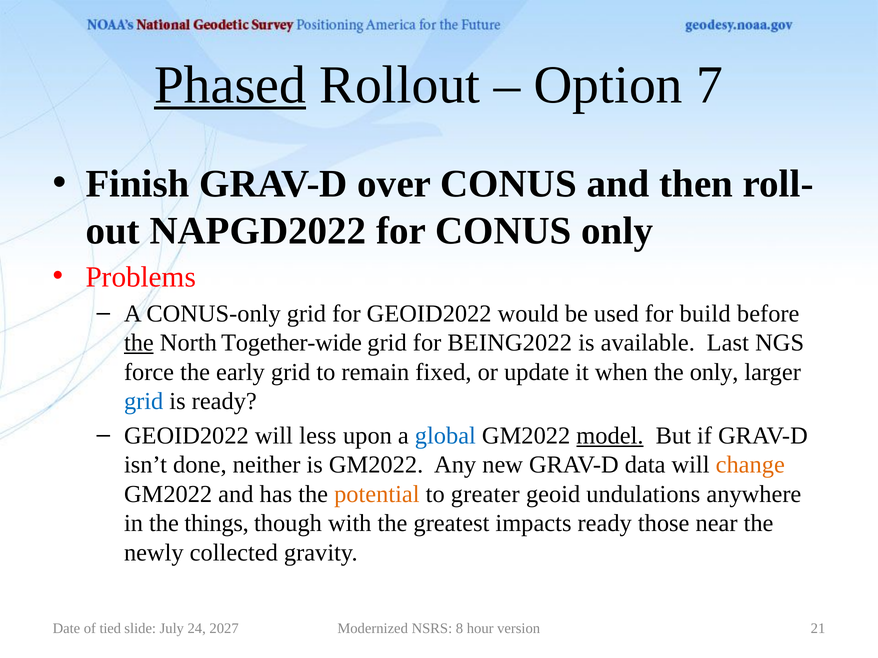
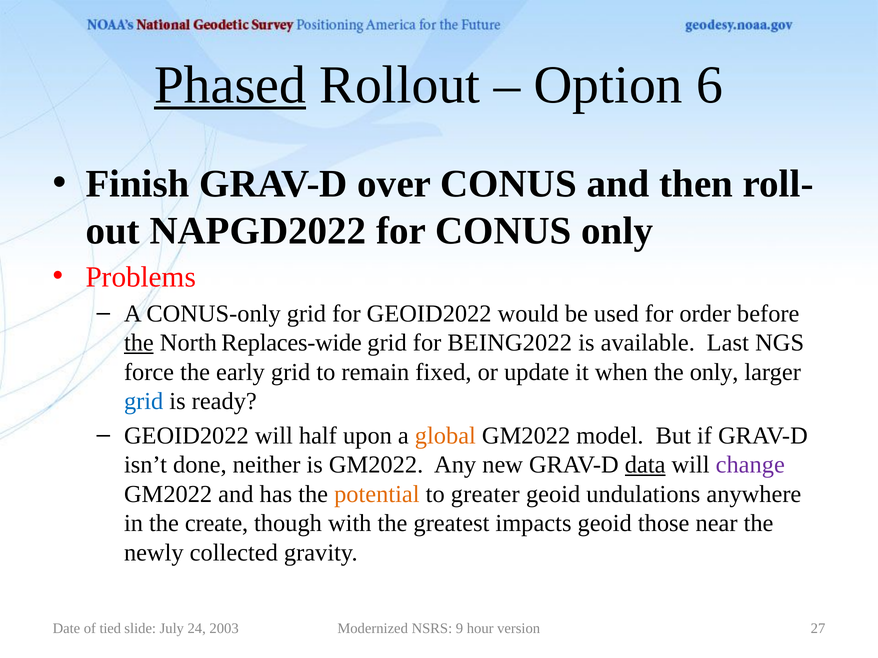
7: 7 -> 6 (709, 85)
build: build -> order (705, 314)
Together-wide: Together-wide -> Replaces-wide (292, 343)
less: less -> half (318, 436)
global colour: blue -> orange (445, 436)
model underline: present -> none (610, 436)
data underline: none -> present (645, 465)
change colour: orange -> purple (750, 465)
things: things -> create (217, 524)
impacts ready: ready -> geoid (605, 524)
2027: 2027 -> 2003 (224, 629)
8: 8 -> 9 (460, 629)
21: 21 -> 27 (818, 629)
